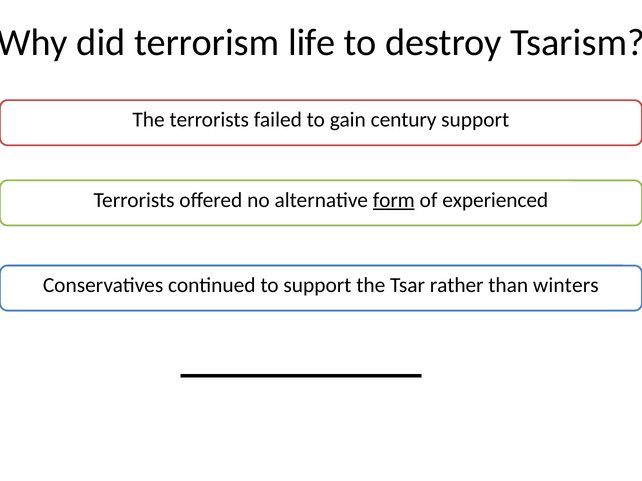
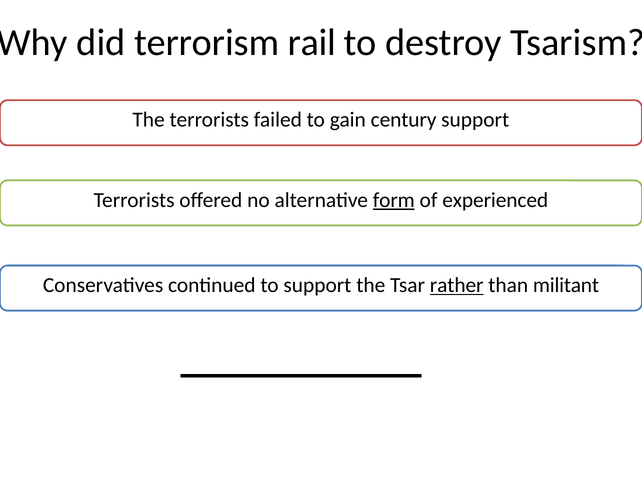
life: life -> rail (312, 43)
rather underline: none -> present (457, 286)
winters: winters -> militant (566, 286)
